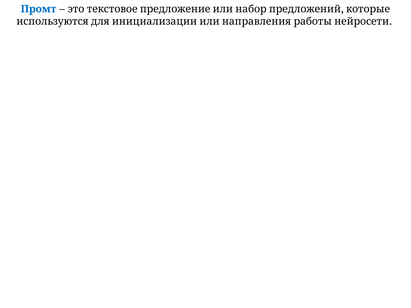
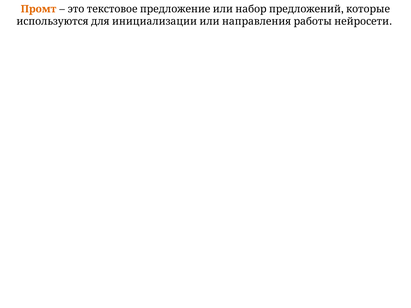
Промт colour: blue -> orange (39, 9)
